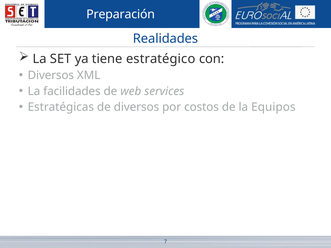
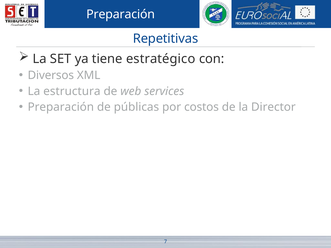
Realidades: Realidades -> Repetitivas (166, 39)
facilidades: facilidades -> estructura (72, 91)
Estratégicas: Estratégicas -> Preparación (61, 107)
de diversos: diversos -> públicas (136, 107)
Equipos: Equipos -> Director (273, 107)
